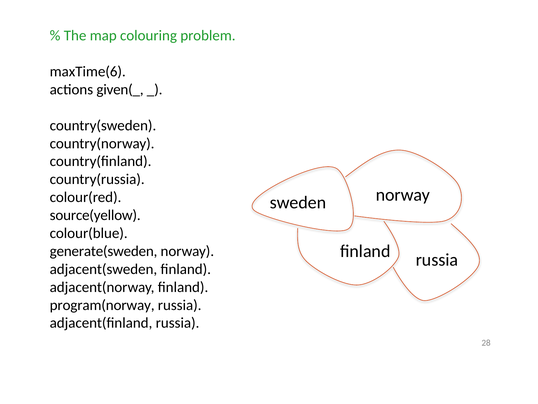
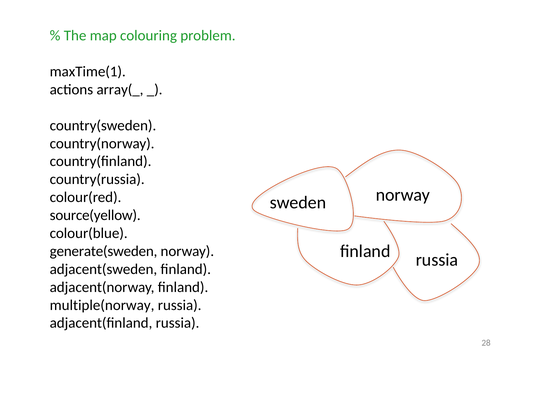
maxTime(6: maxTime(6 -> maxTime(1 (88, 71)
given(_: given(_ -> array(_ (120, 89)
program(norway: program(norway -> multiple(norway (102, 305)
